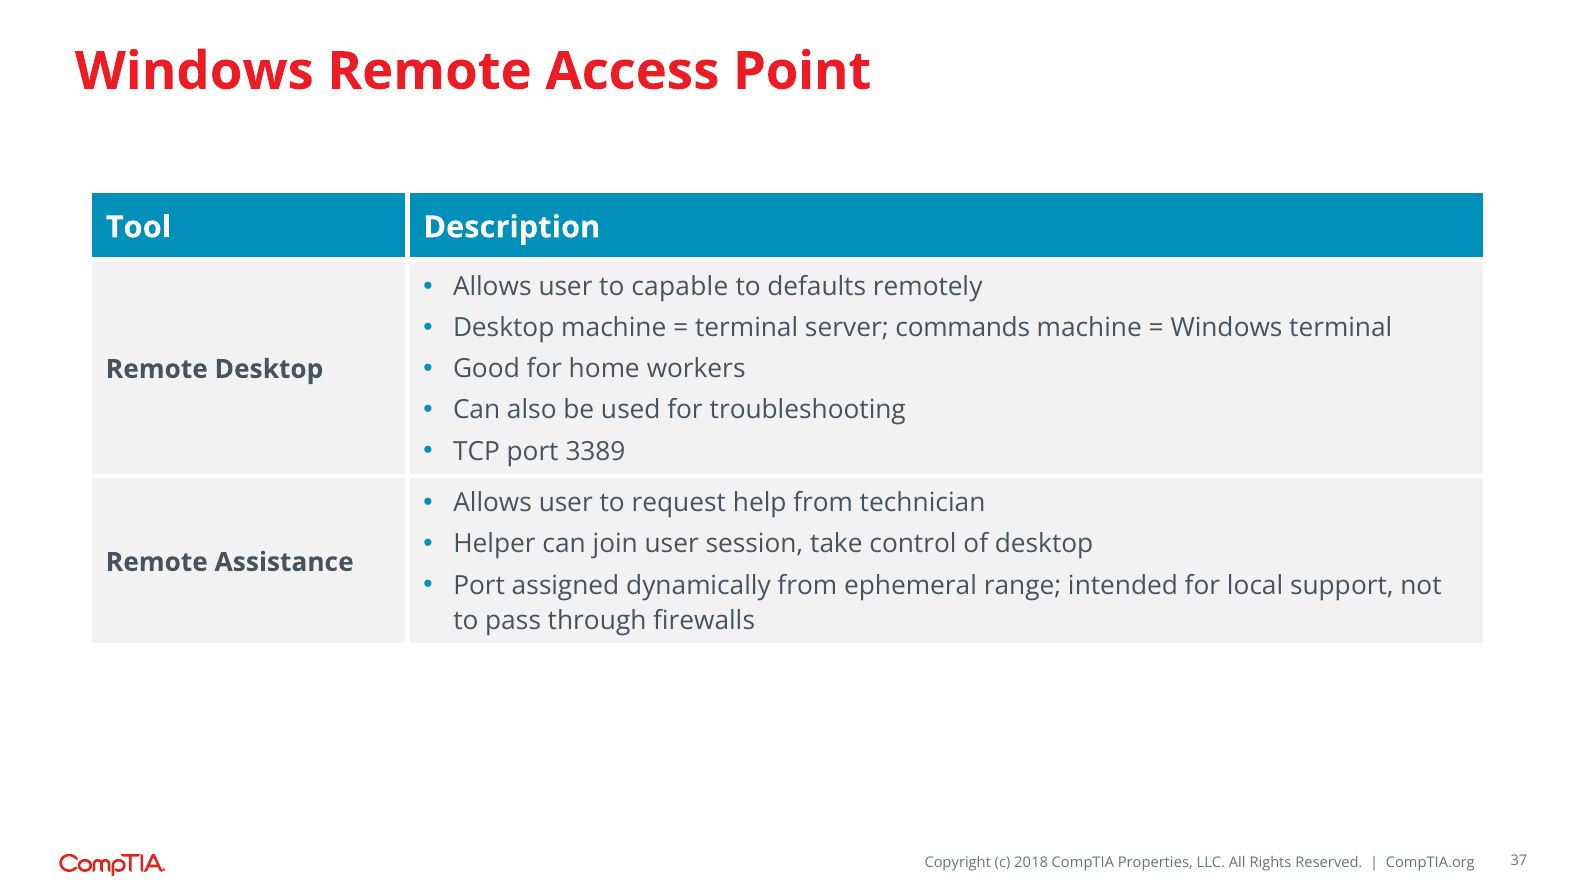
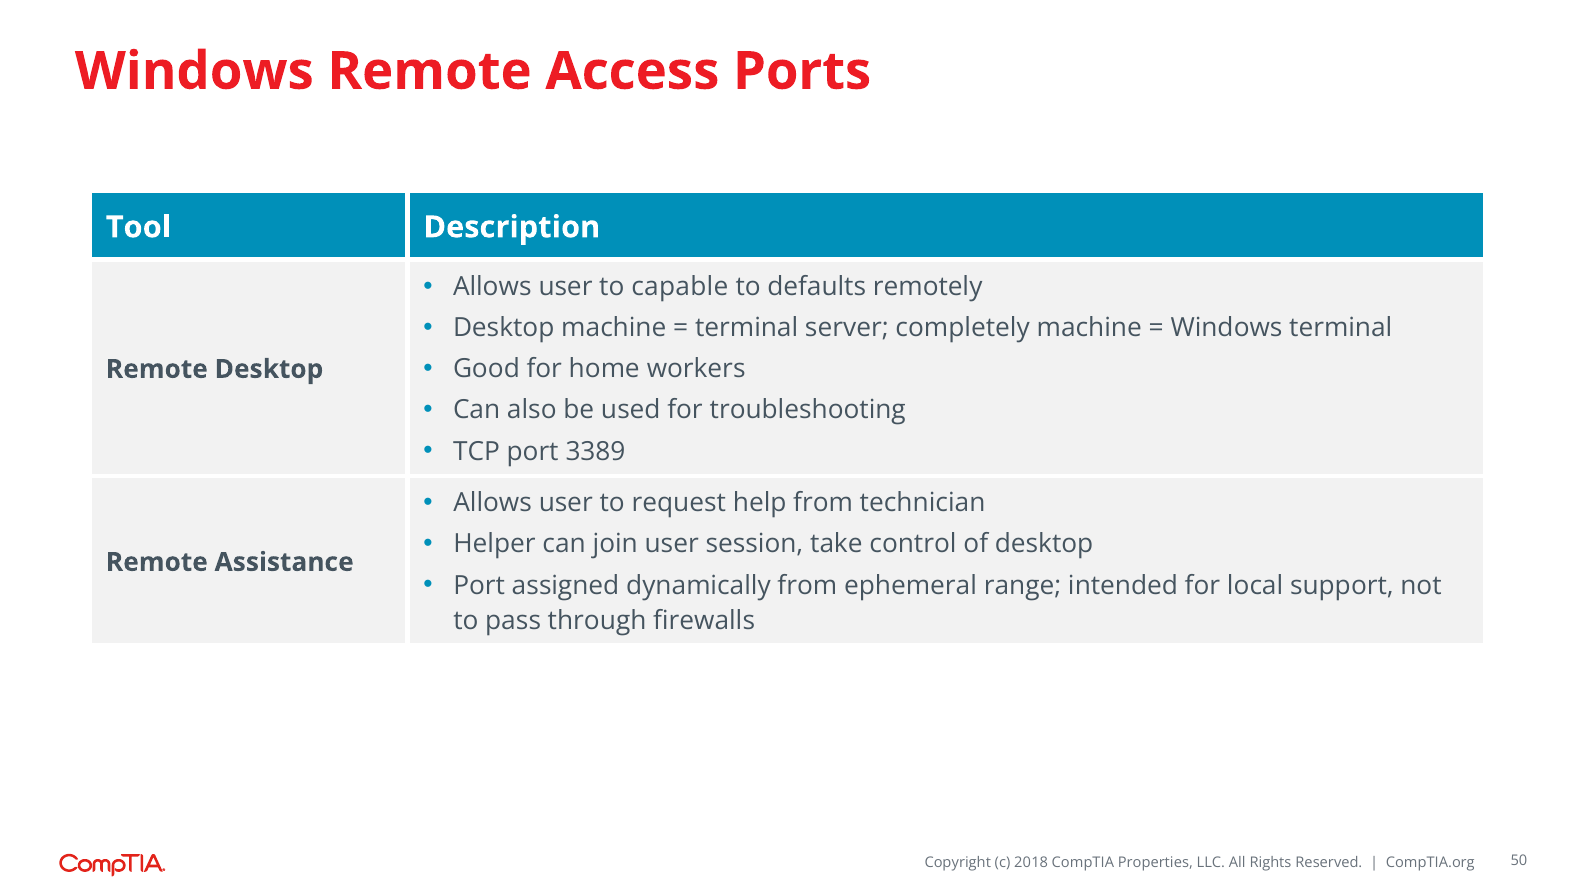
Point: Point -> Ports (802, 71)
commands: commands -> completely (963, 328)
37: 37 -> 50 (1519, 861)
